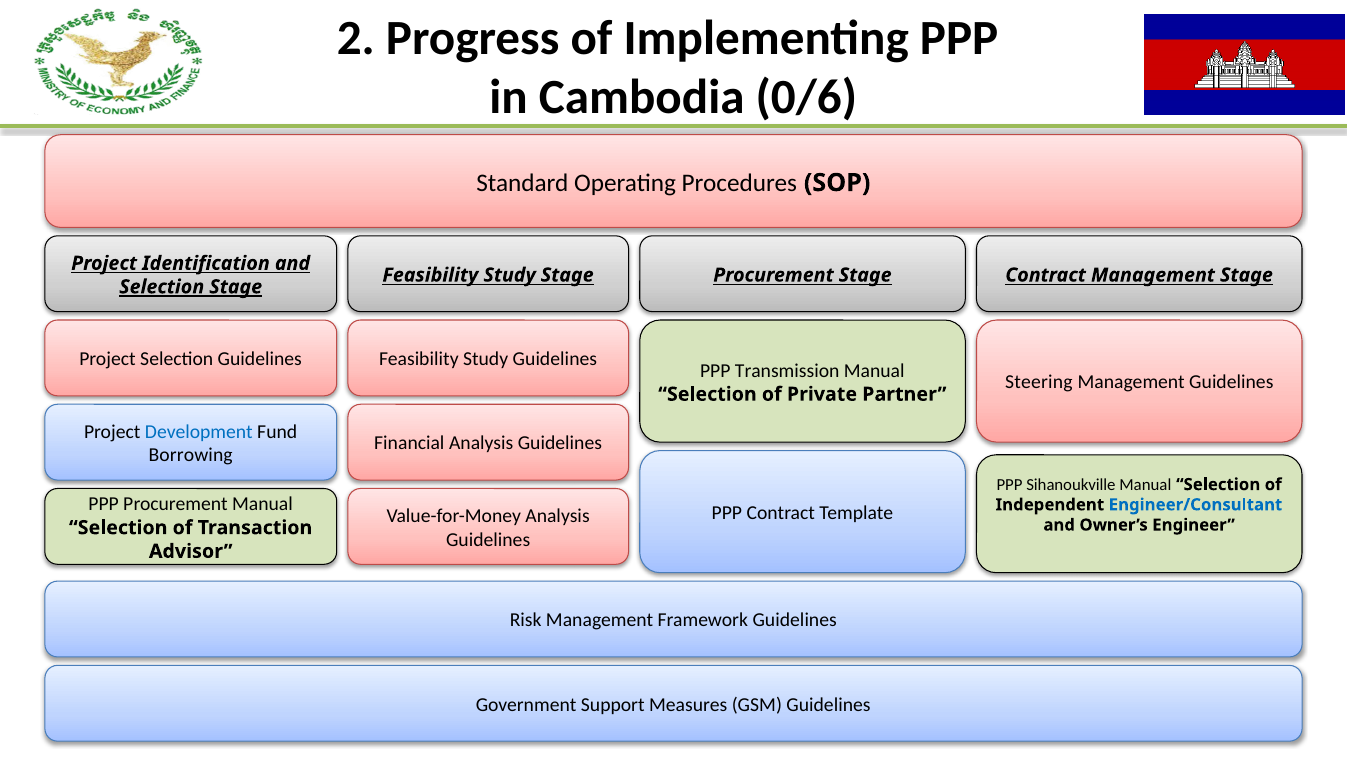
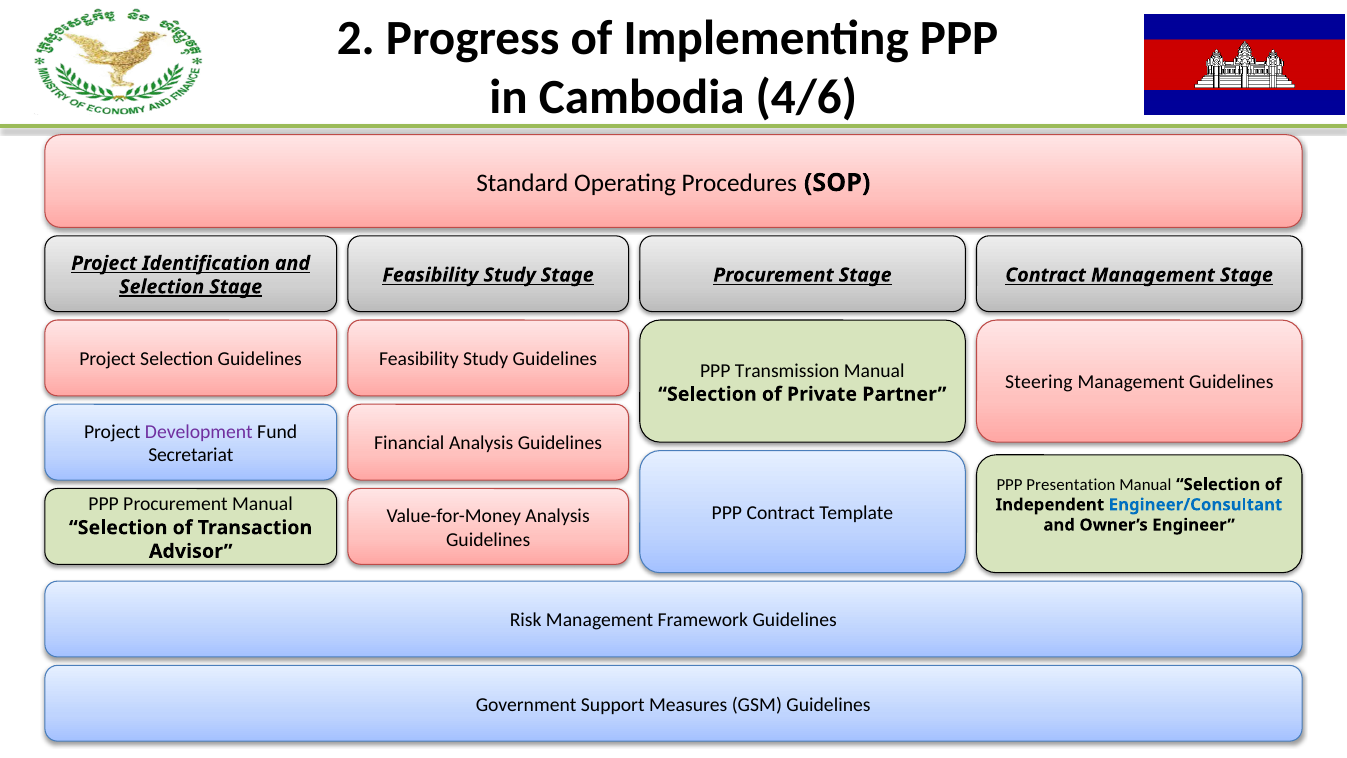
0/6: 0/6 -> 4/6 (806, 97)
Development colour: blue -> purple (199, 432)
Borrowing: Borrowing -> Secretariat (191, 455)
Sihanoukville: Sihanoukville -> Presentation (1071, 484)
